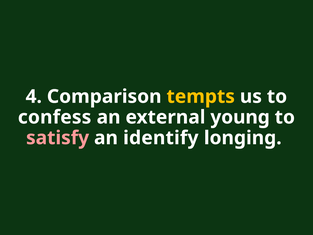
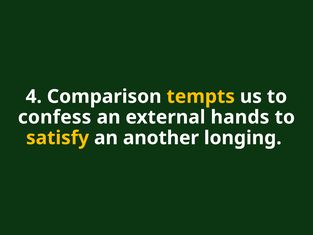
young: young -> hands (240, 117)
satisfy colour: pink -> yellow (58, 138)
identify: identify -> another (161, 138)
